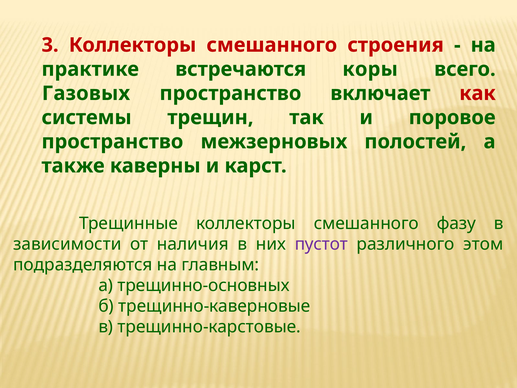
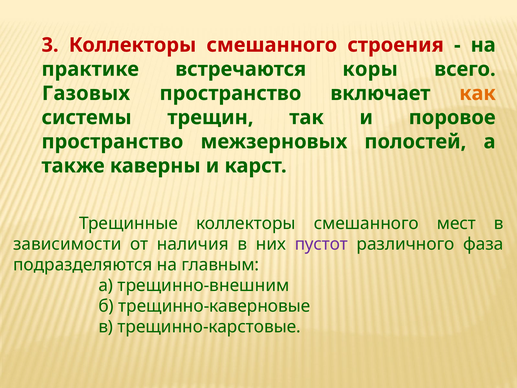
как colour: red -> orange (478, 93)
фазу: фазу -> мест (456, 223)
этом: этом -> фаза (483, 244)
трещинно-основных: трещинно-основных -> трещинно-внешним (204, 285)
